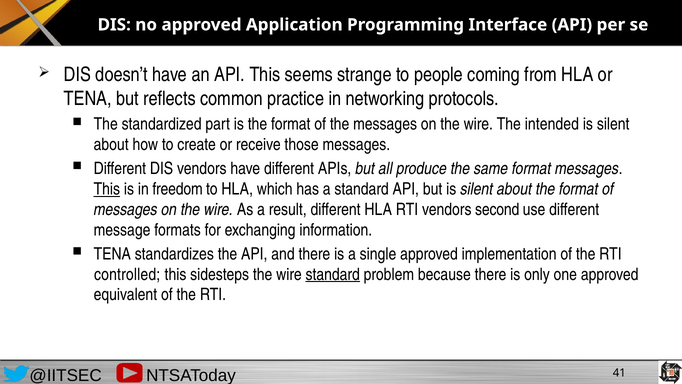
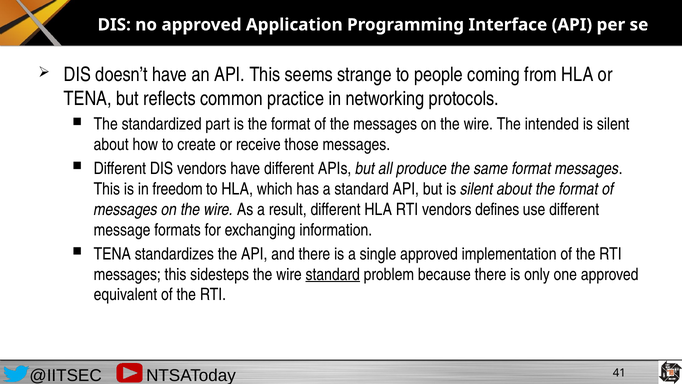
This underline: present -> none (107, 189)
second: second -> defines (497, 209)
controlled: controlled -> messages (127, 274)
